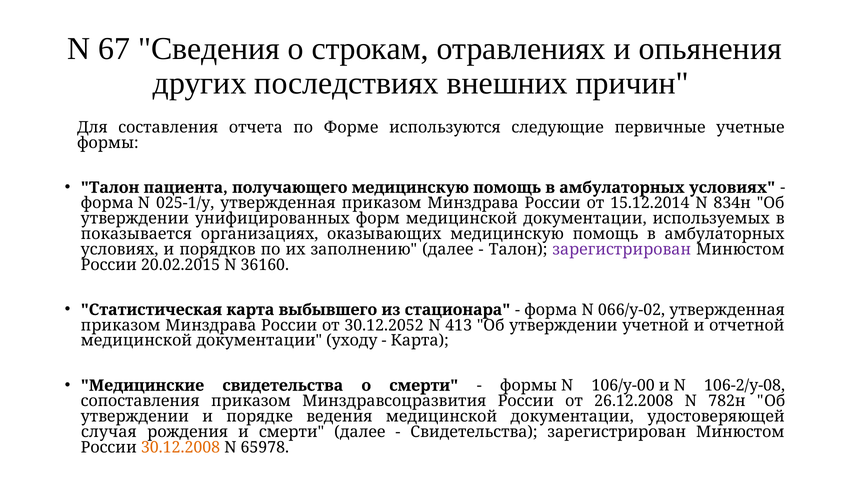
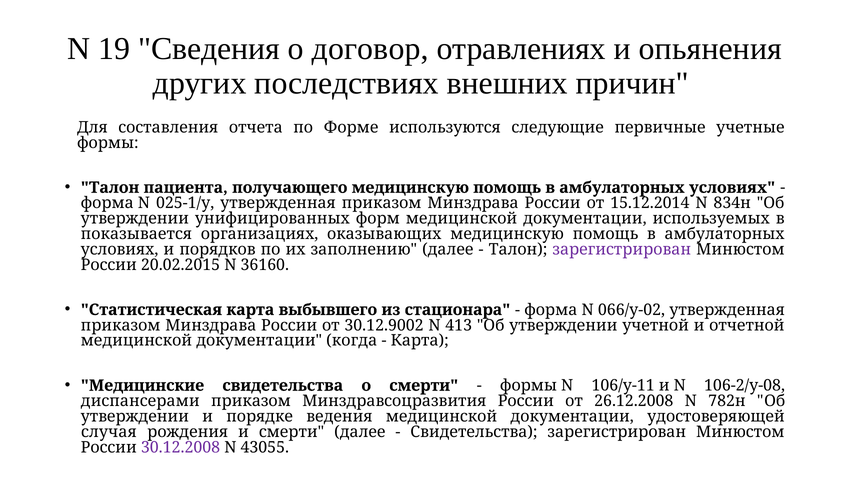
67: 67 -> 19 (114, 49)
строкам: строкам -> договор (370, 49)
30.12.2052: 30.12.2052 -> 30.12.9002 (384, 325)
уходу: уходу -> когда (352, 341)
106/у-00: 106/у-00 -> 106/у-11 (623, 386)
сопоставления: сопоставления -> диспансерами (140, 401)
30.12.2008 colour: orange -> purple (181, 448)
65978: 65978 -> 43055 (265, 448)
